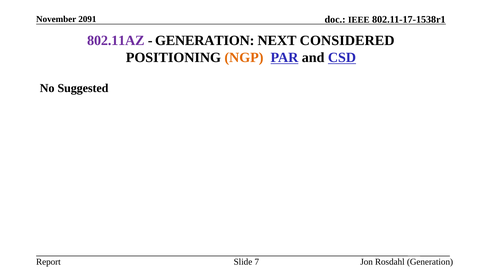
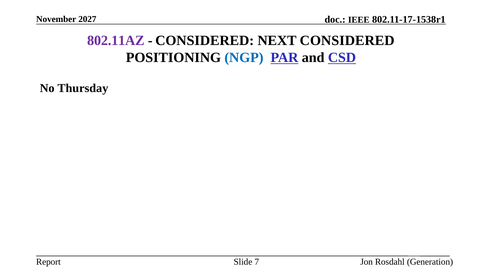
2091: 2091 -> 2027 (87, 19)
GENERATION: GENERATION -> CONSIDERED (205, 41)
NGP colour: orange -> blue (244, 58)
Suggested: Suggested -> Thursday (83, 88)
